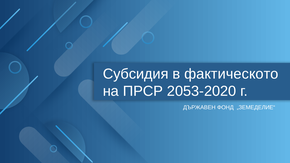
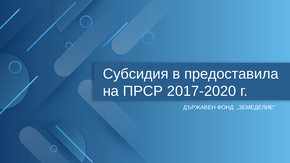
фактическото: фактическото -> предоставила (231, 74)
2053-2020: 2053-2020 -> 2017-2020 (202, 91)
